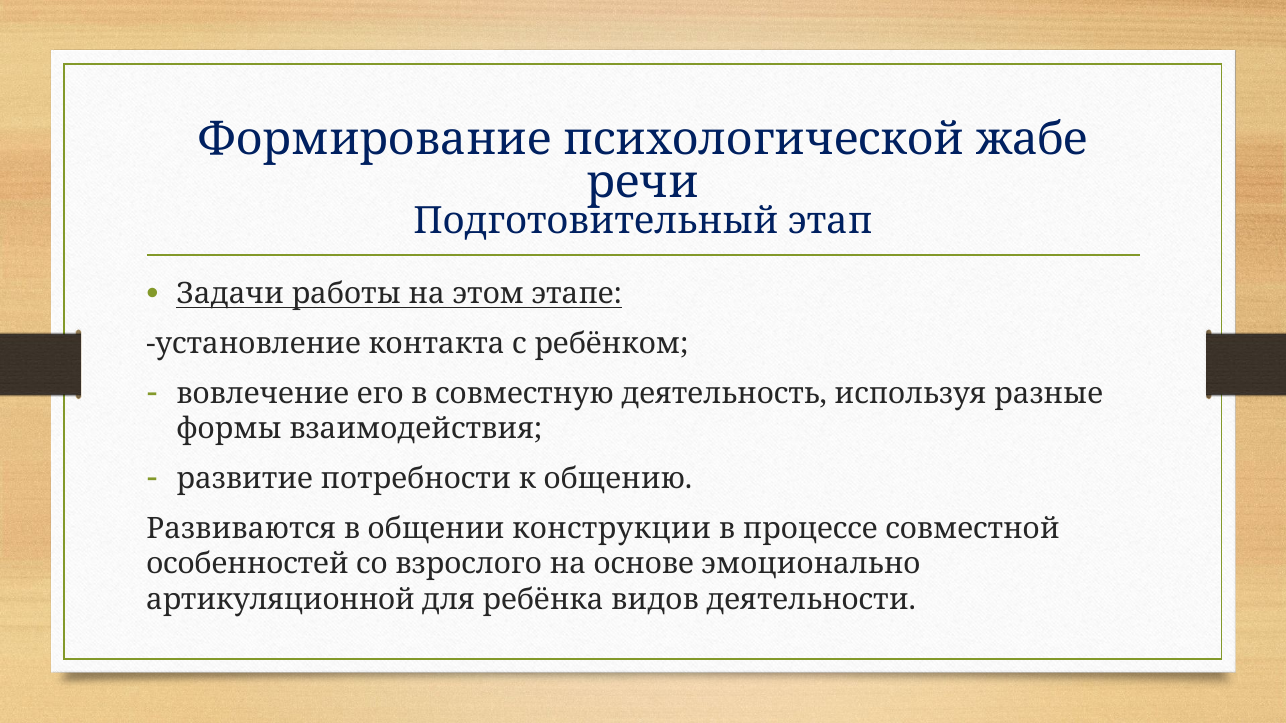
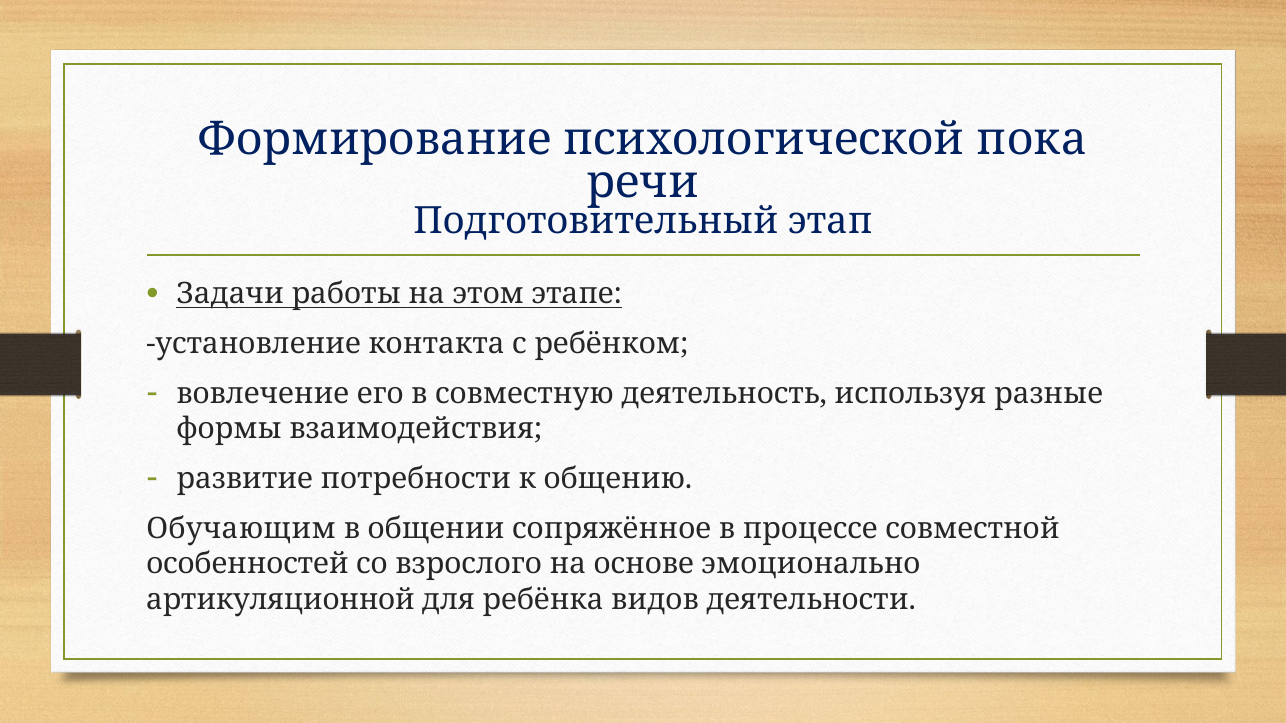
жабе: жабе -> пока (1032, 139)
Развиваются: Развиваются -> Обучающим (241, 529)
конструкции: конструкции -> сопряжённое (612, 529)
